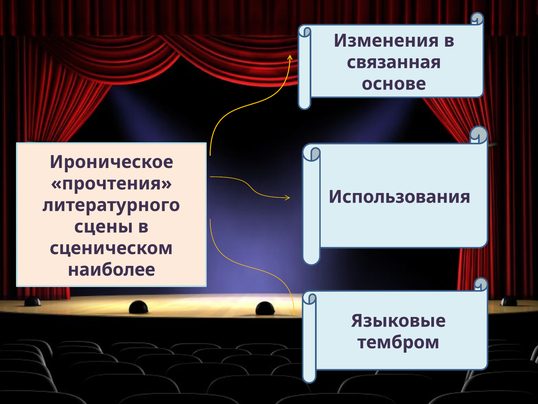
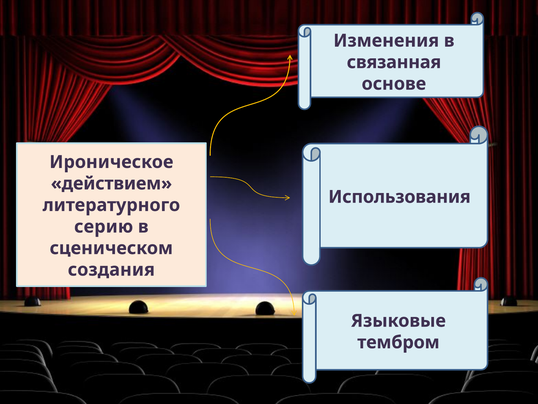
прочтения: прочтения -> действием (111, 183)
сцены: сцены -> серию (104, 226)
наиболее: наиболее -> создания (111, 269)
